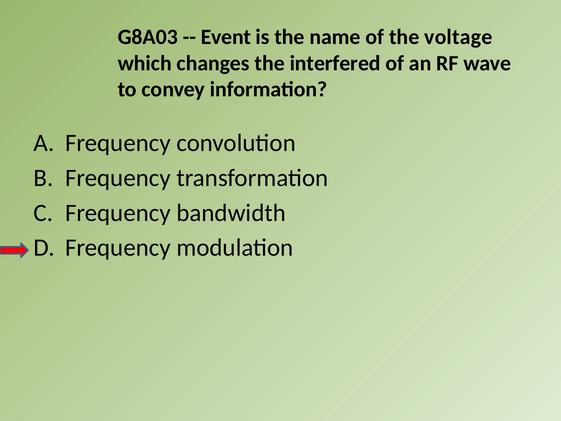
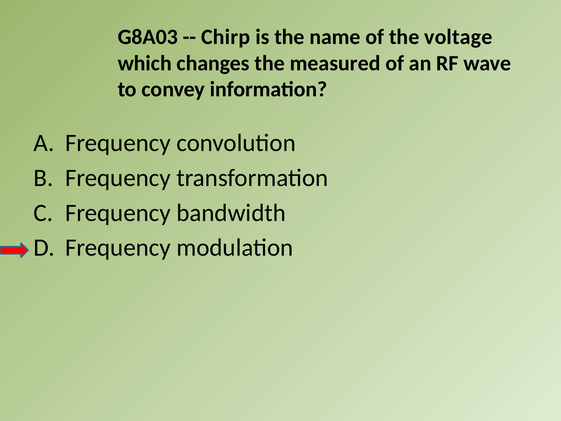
Event: Event -> Chirp (226, 37)
interfered: interfered -> measured (335, 63)
